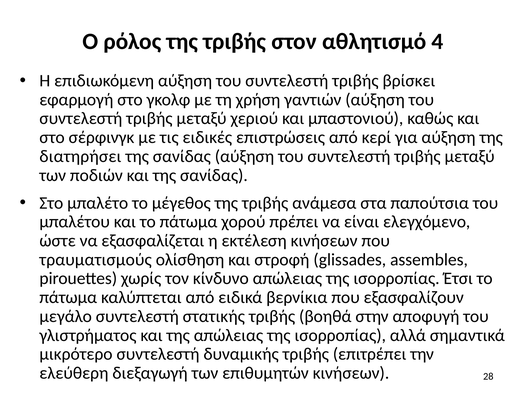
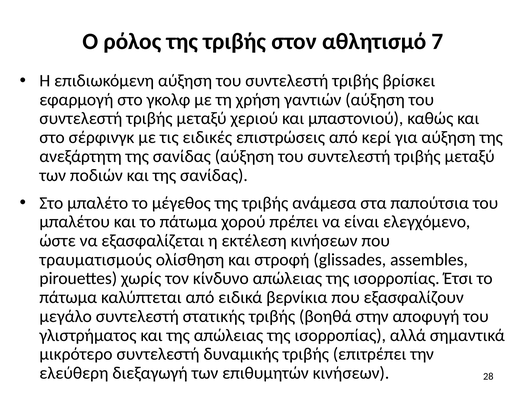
4: 4 -> 7 (438, 41)
διατηρήσει: διατηρήσει -> ανεξάρτητη (81, 156)
